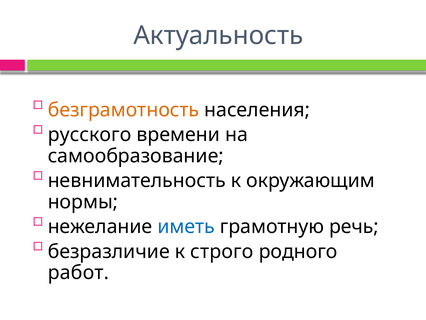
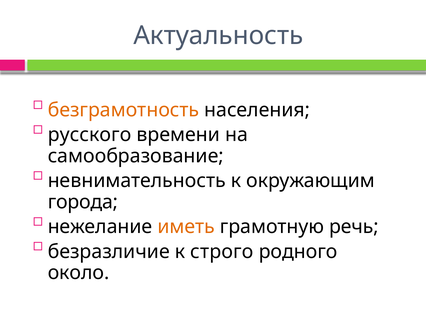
нормы: нормы -> города (83, 202)
иметь colour: blue -> orange (186, 226)
работ: работ -> около (79, 272)
